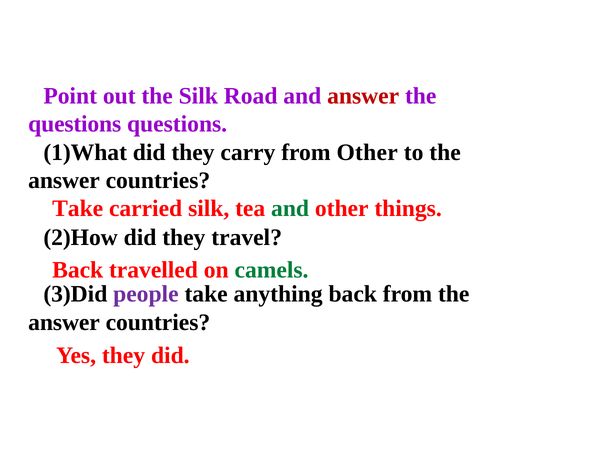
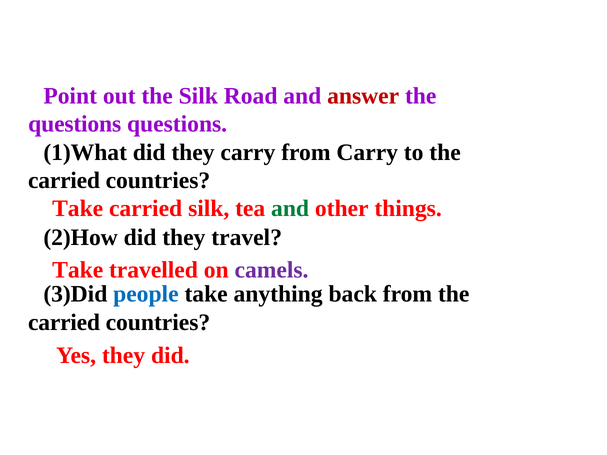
from Other: Other -> Carry (367, 152)
answer: answer -> carried (64, 181)
Back: Back -> Take (78, 270)
camels colour: green -> purple (272, 270)
people colour: purple -> blue (146, 294)
answer: answer -> carried (64, 323)
